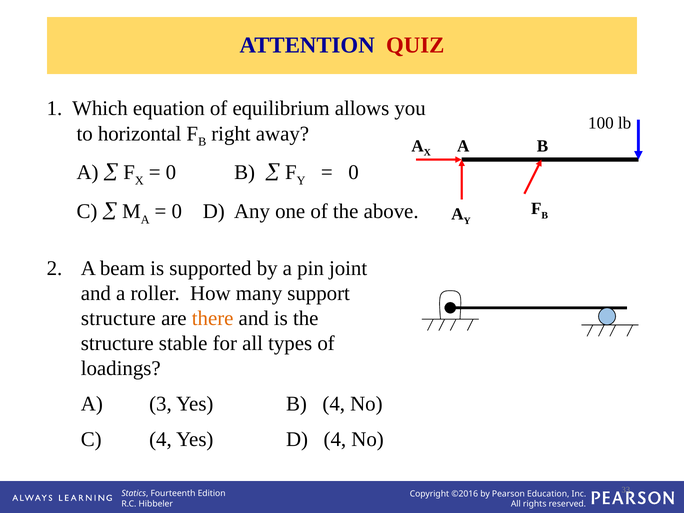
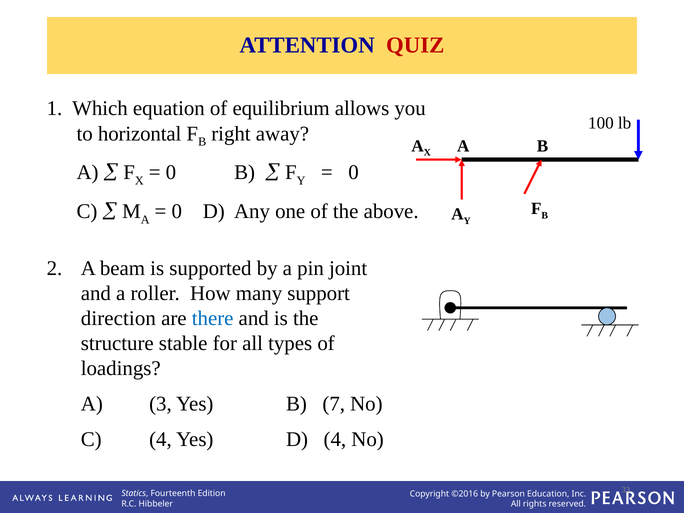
structure: structure -> direction (118, 318)
there colour: orange -> blue (213, 318)
B 4: 4 -> 7 (334, 404)
